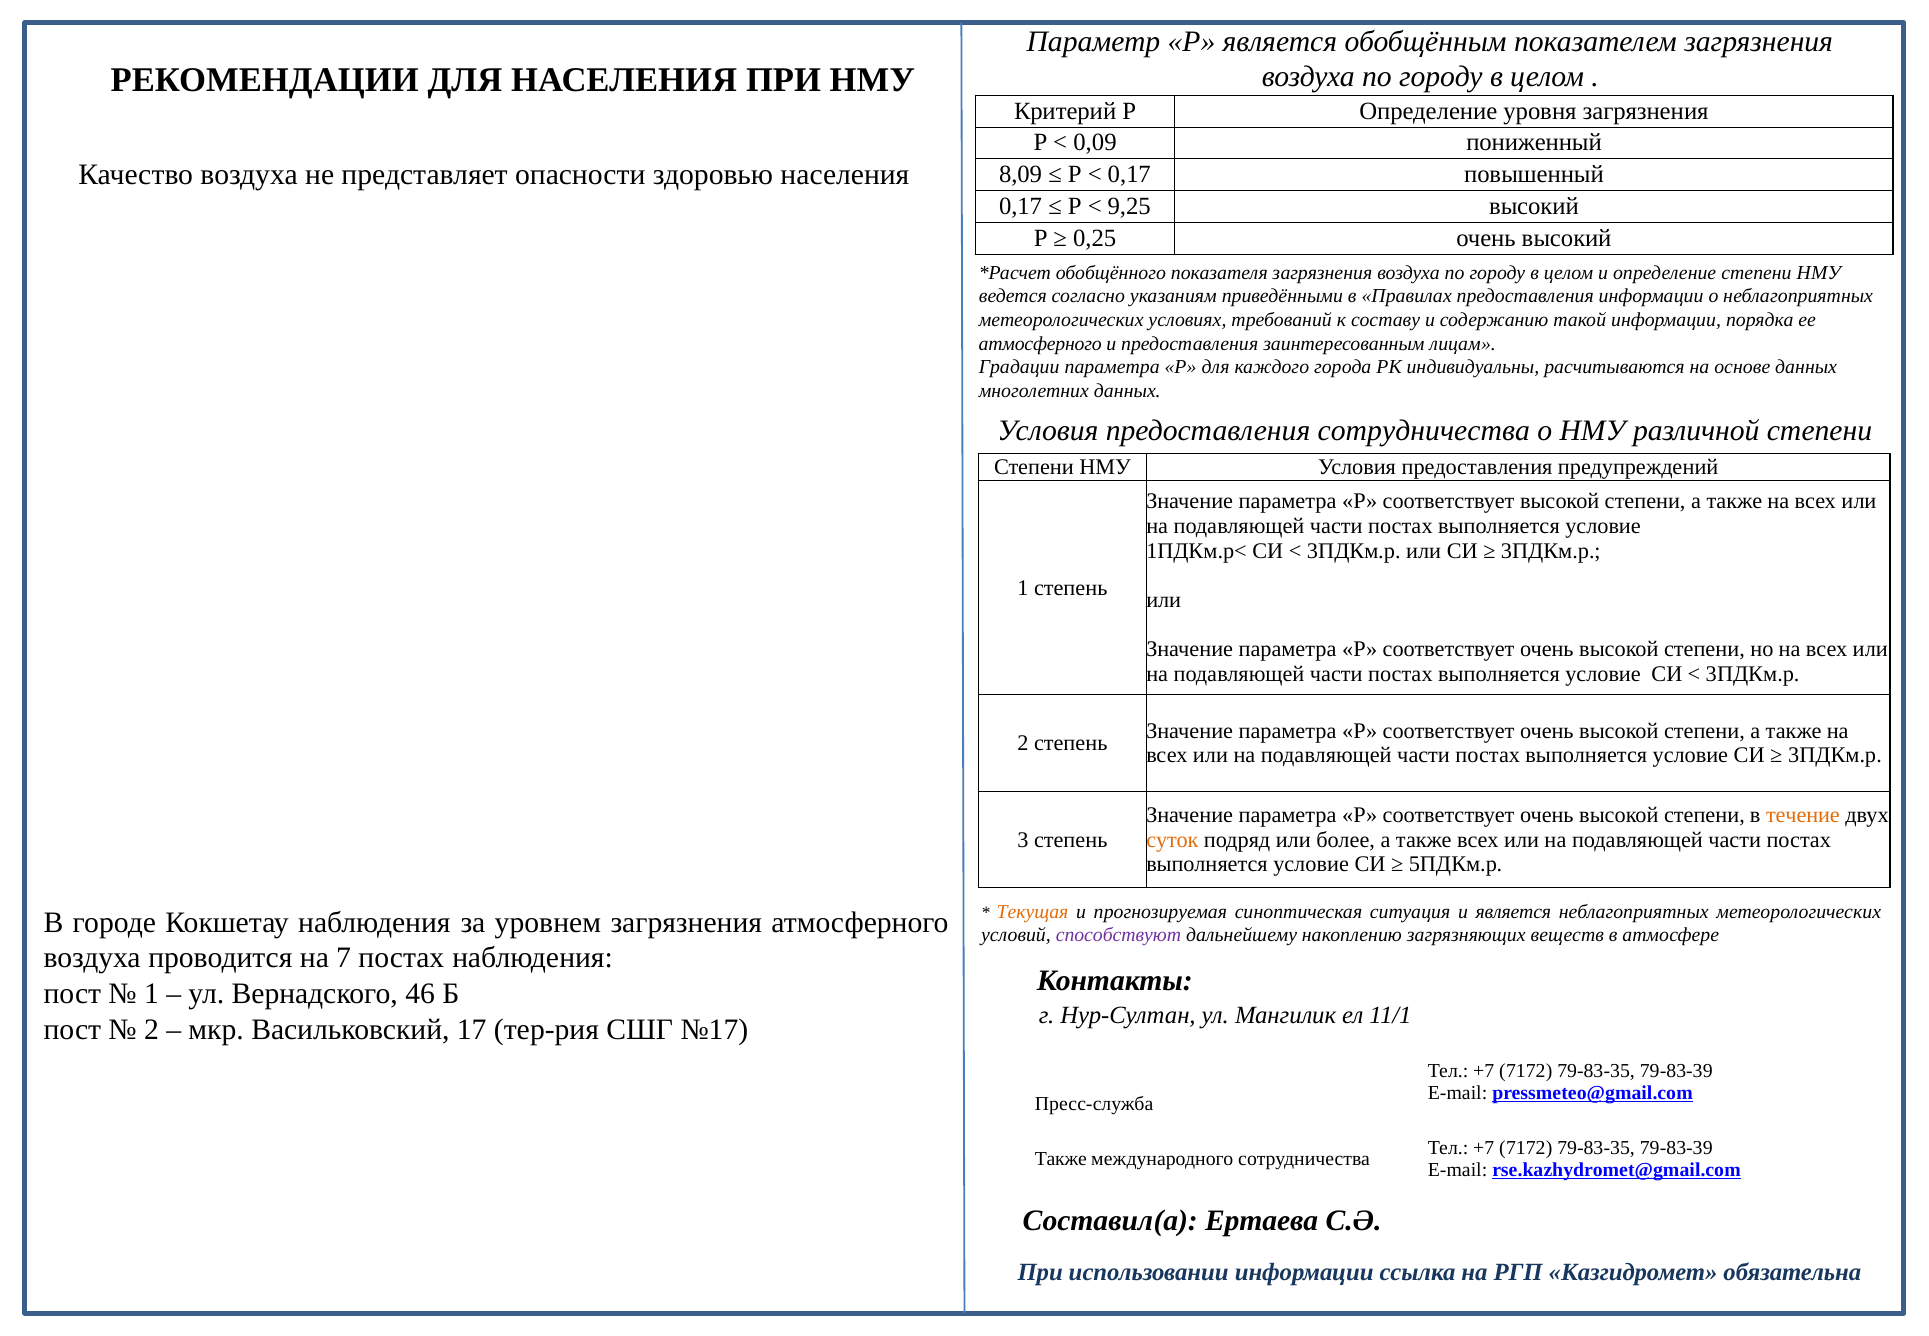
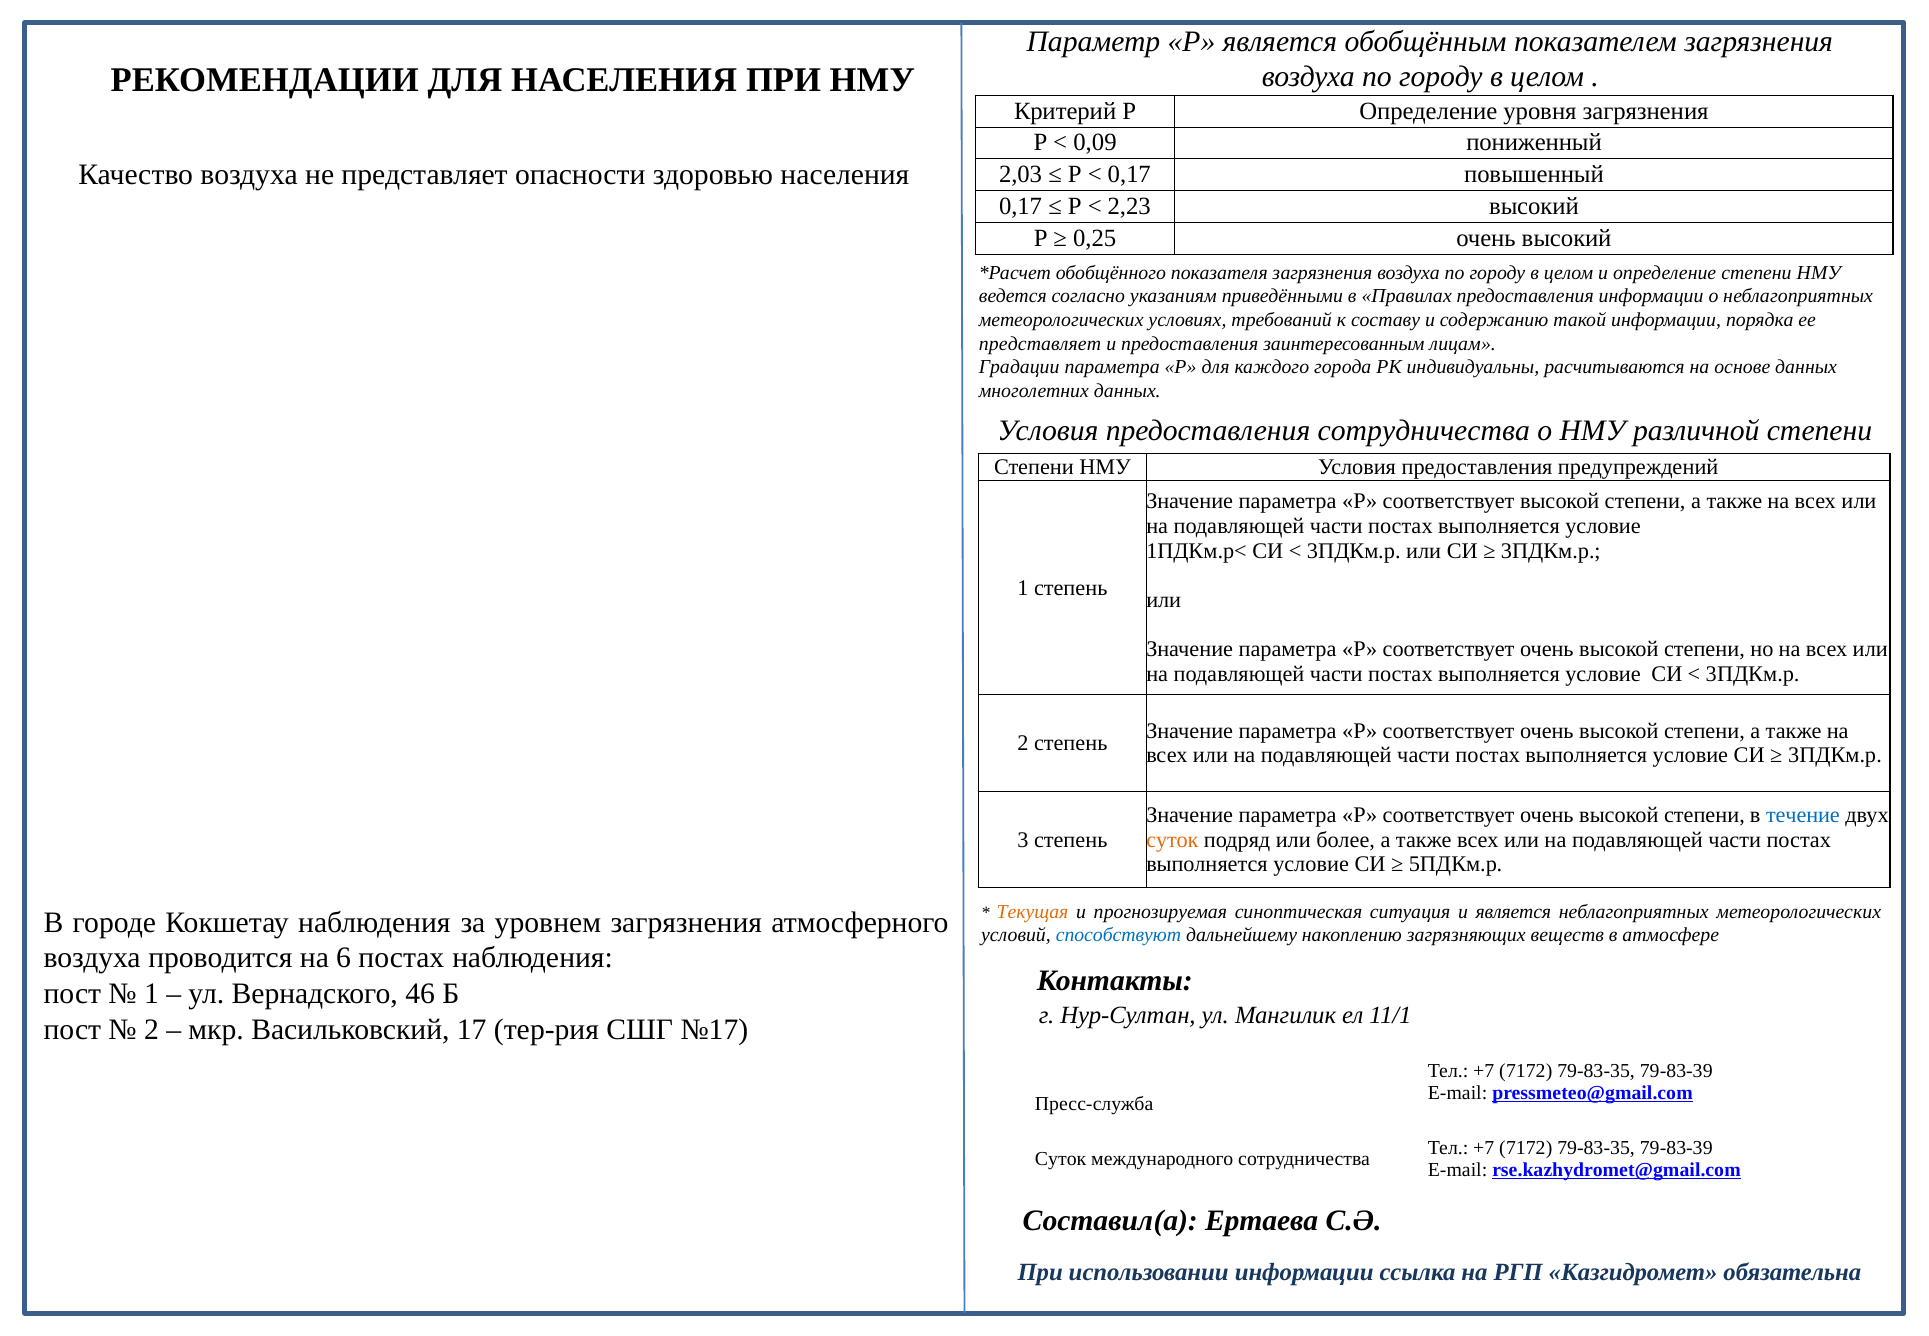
8,09: 8,09 -> 2,03 (1021, 175)
9,25: 9,25 -> 2,23 (1129, 206)
атмосферного: атмосферного -> представляет (1040, 344)
течение colour: orange -> blue (1803, 815)
способствуют colour: purple -> blue (1118, 935)
7: 7 -> 6 (344, 958)
Также: Также -> Суток (1061, 1158)
